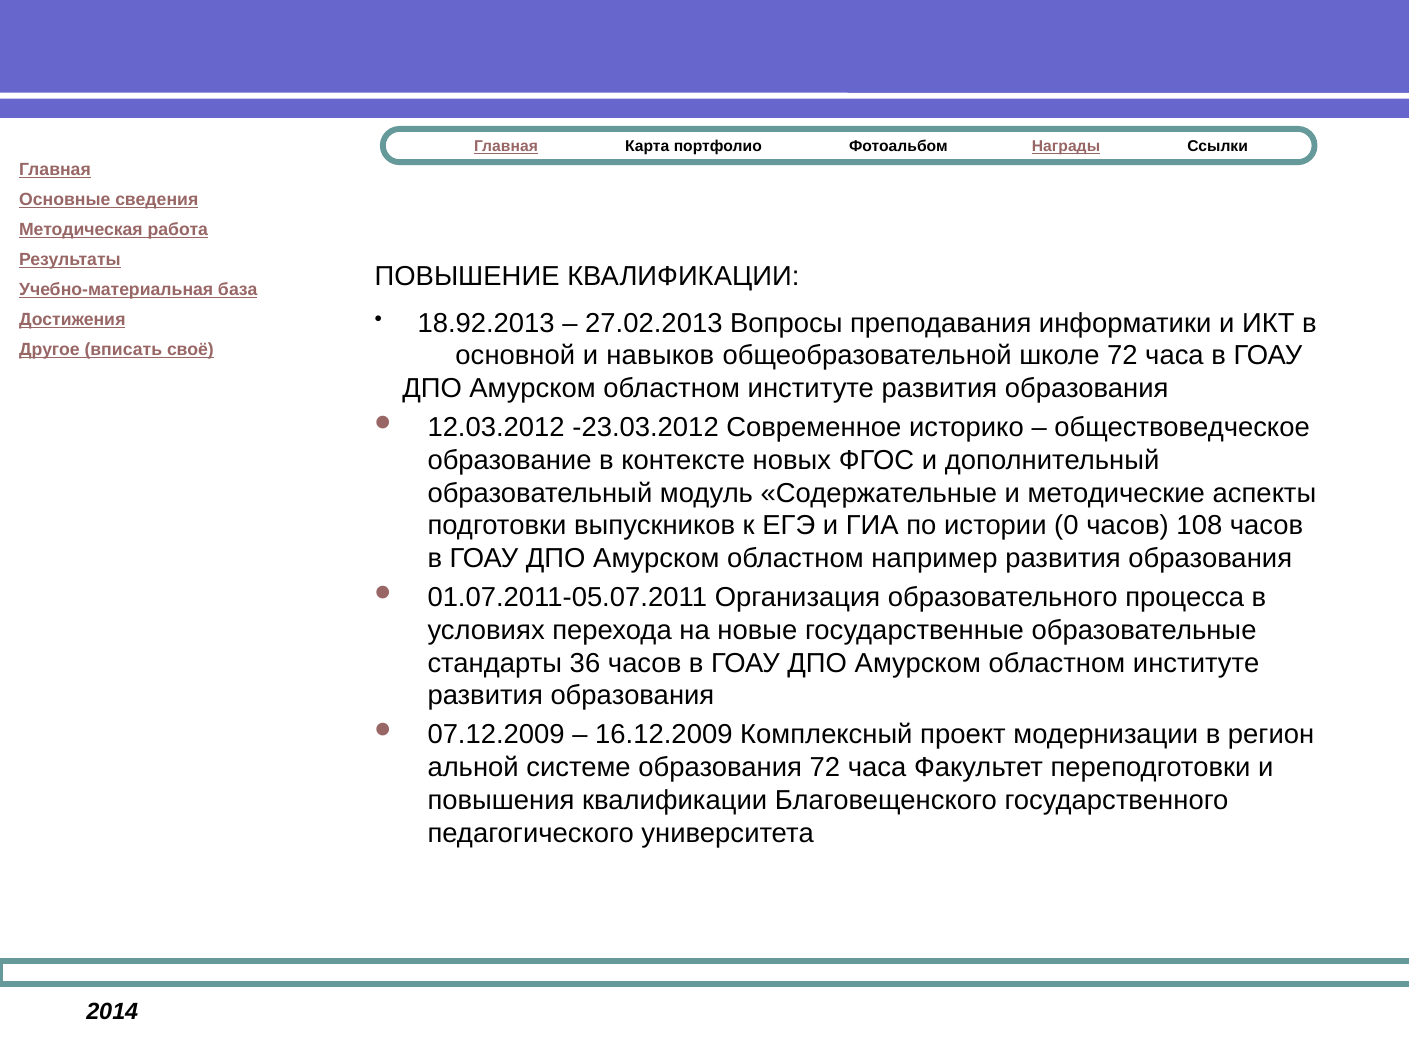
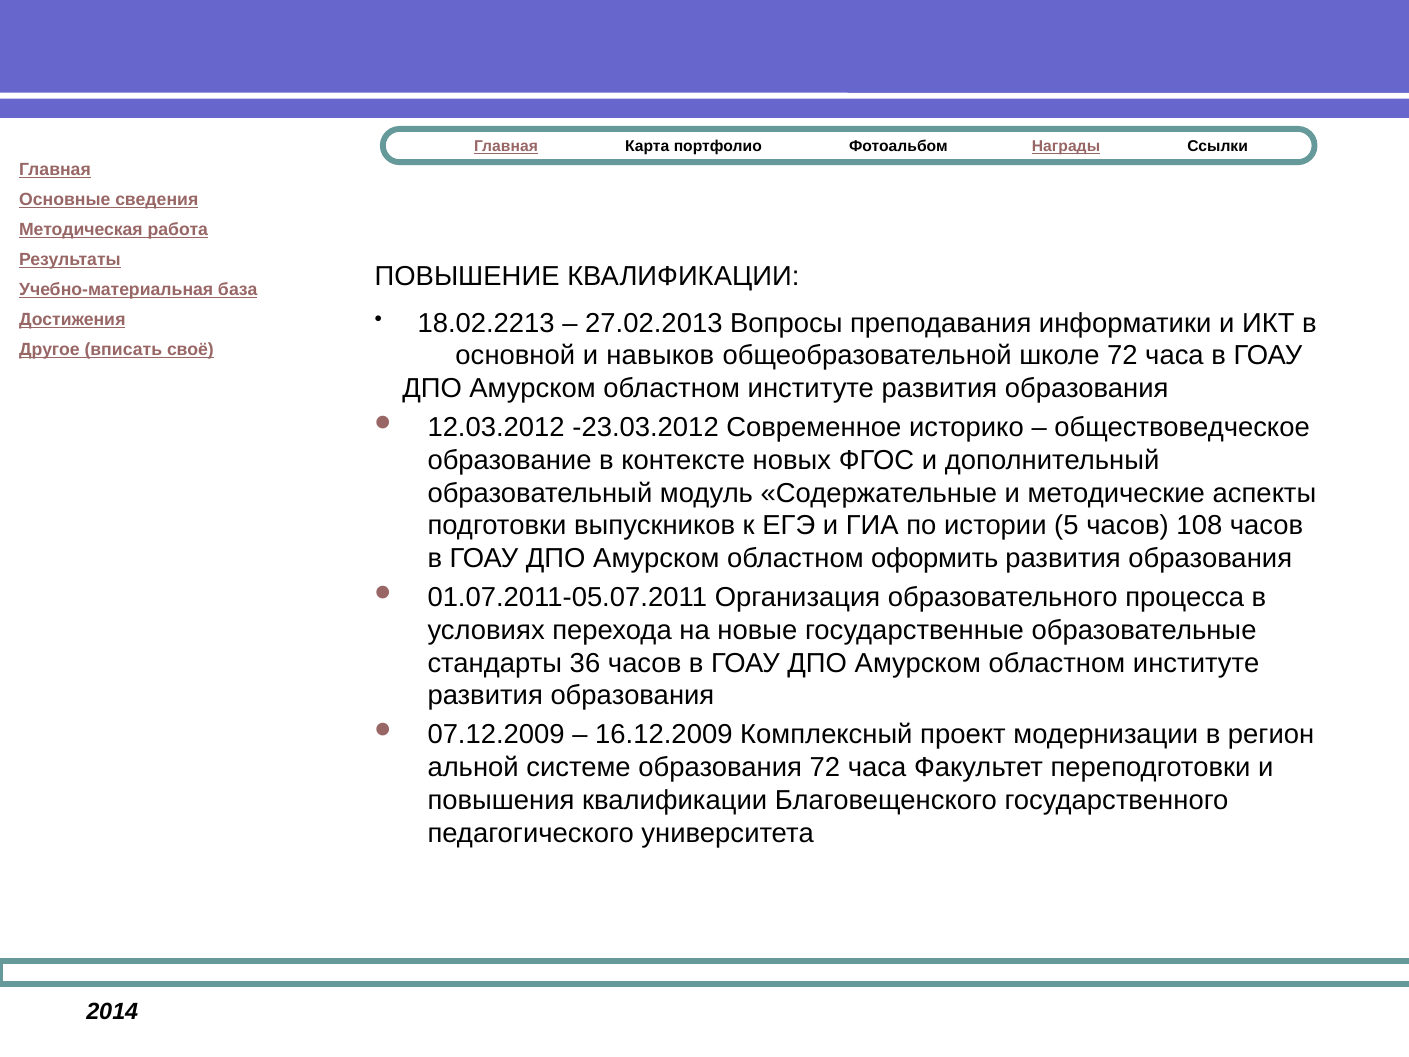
18.92.2013: 18.92.2013 -> 18.02.2213 (486, 323)
0: 0 -> 5 (1066, 526)
например: например -> оформить (935, 559)
